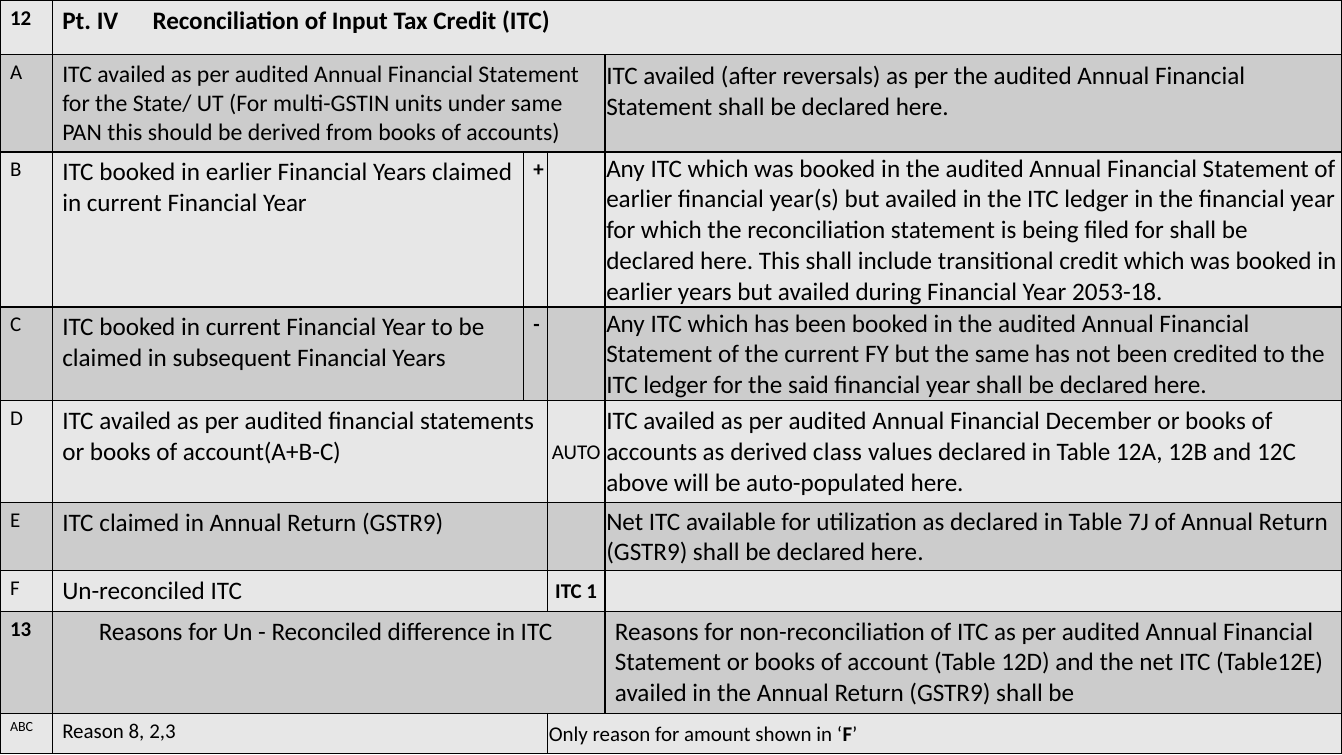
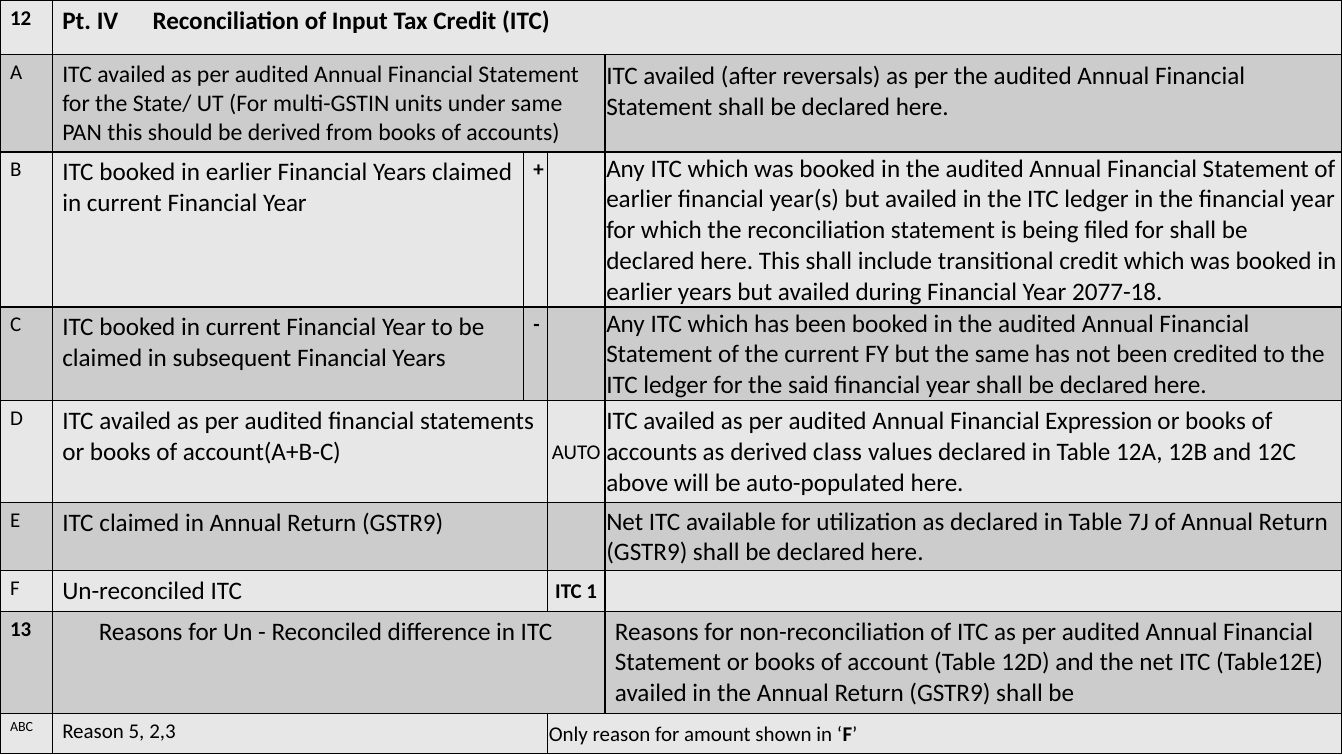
2053-18: 2053-18 -> 2077-18 (1117, 292)
December: December -> Expression (1099, 422)
8: 8 -> 5 (137, 731)
